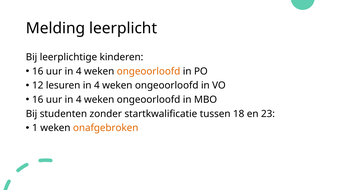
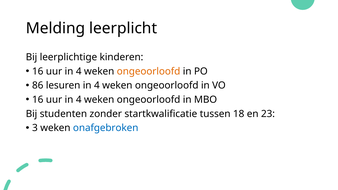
12: 12 -> 86 (38, 85)
1: 1 -> 3 (35, 128)
onafgebroken colour: orange -> blue (106, 128)
